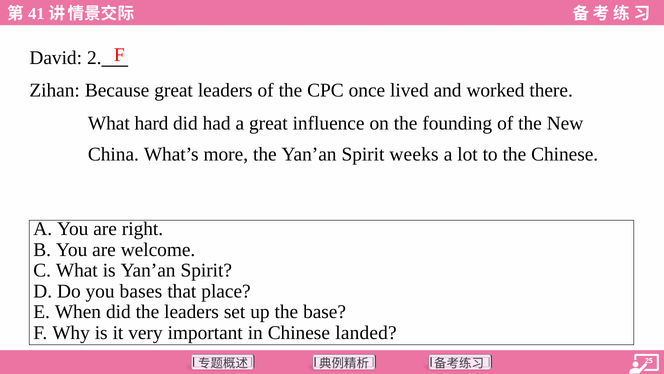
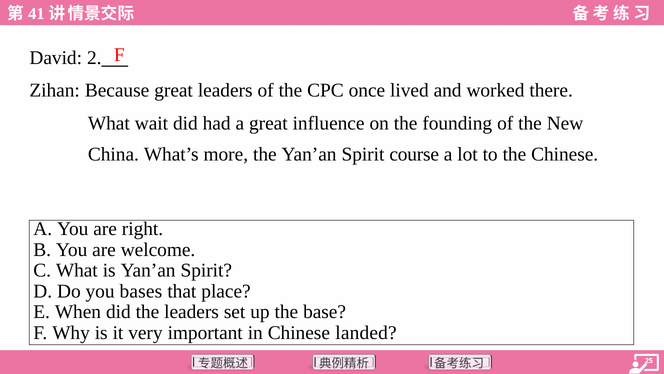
hard: hard -> wait (151, 123)
weeks: weeks -> course (414, 154)
